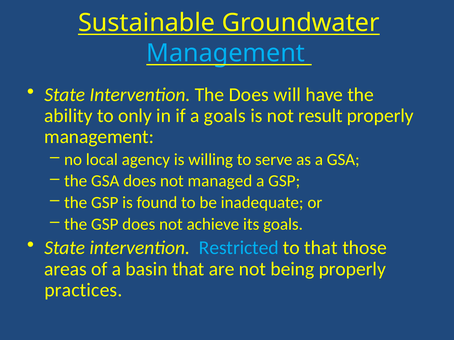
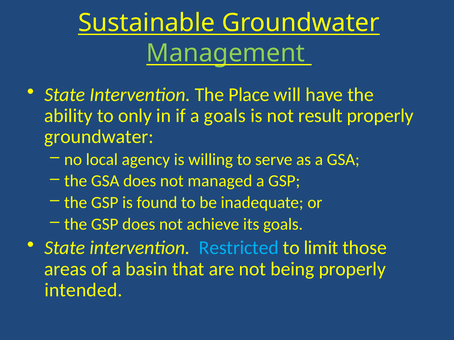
Management colour: light blue -> light green (226, 53)
The Does: Does -> Place (249, 95)
management: management -> groundwater (99, 137)
to that: that -> limit (321, 248)
practices: practices -> intended (83, 290)
